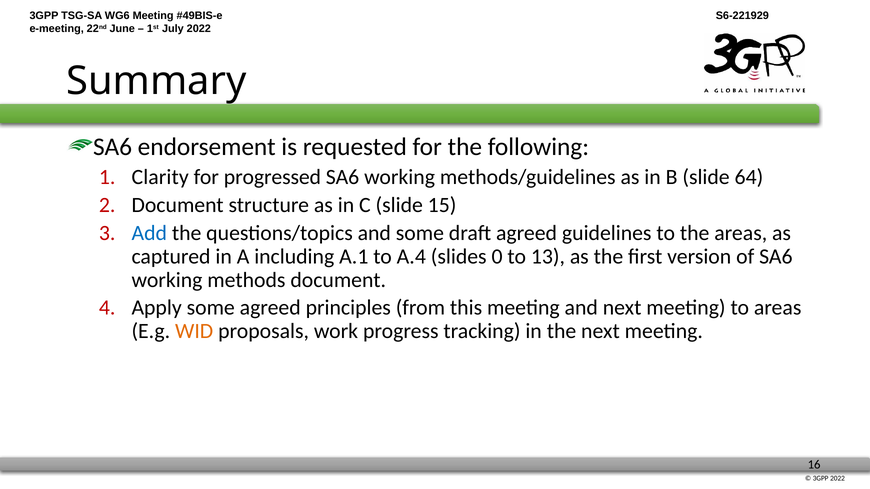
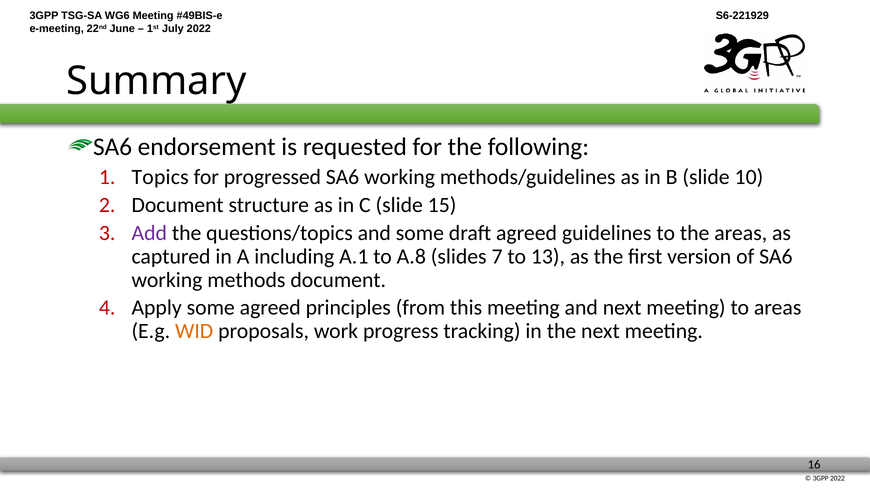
Clarity: Clarity -> Topics (160, 177)
64: 64 -> 10 (749, 177)
Add colour: blue -> purple (149, 233)
A.4: A.4 -> A.8 (411, 257)
0: 0 -> 7 (497, 257)
